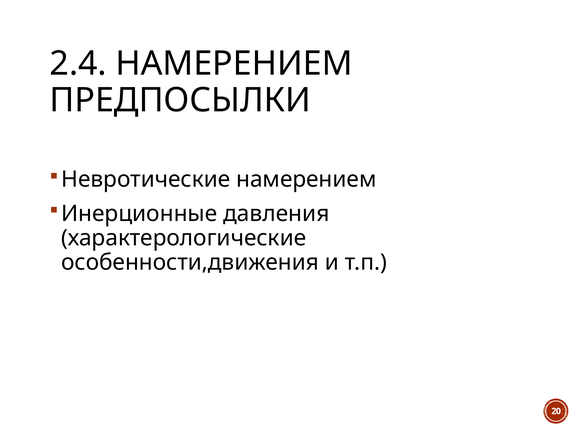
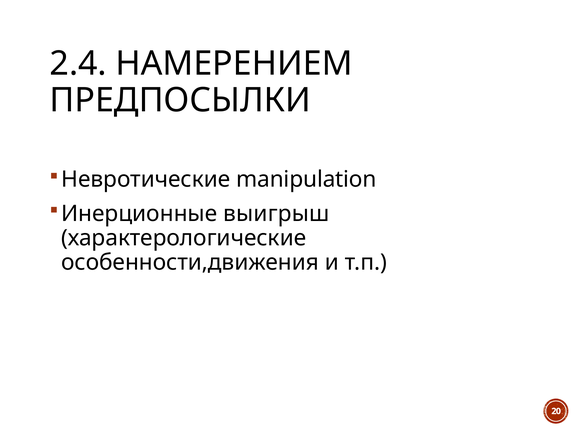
Невротические намерением: намерением -> manipulation (306, 179)
давления: давления -> выигрыш (276, 214)
